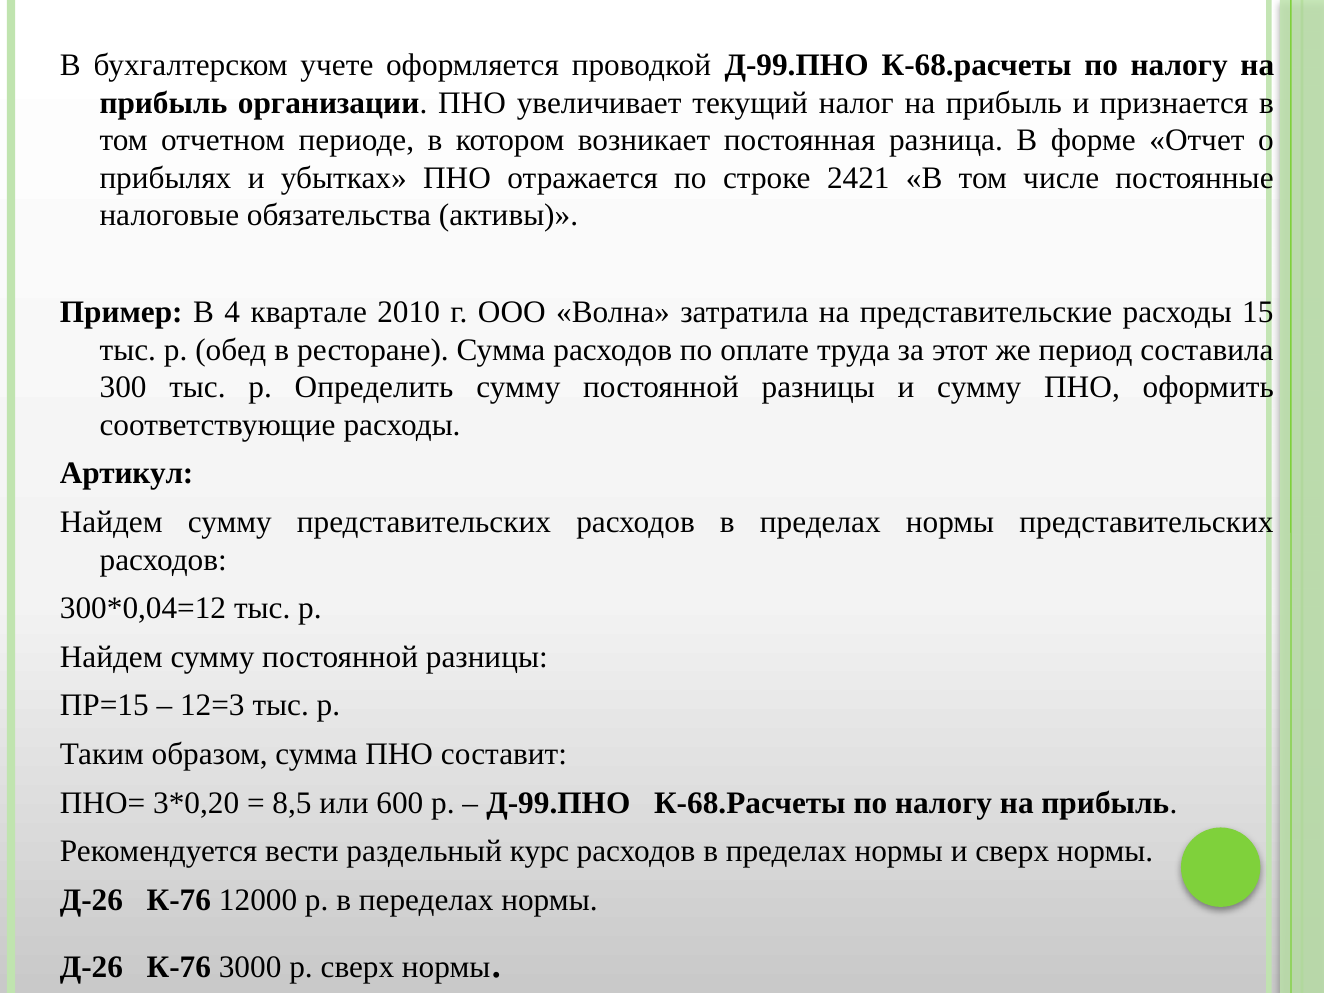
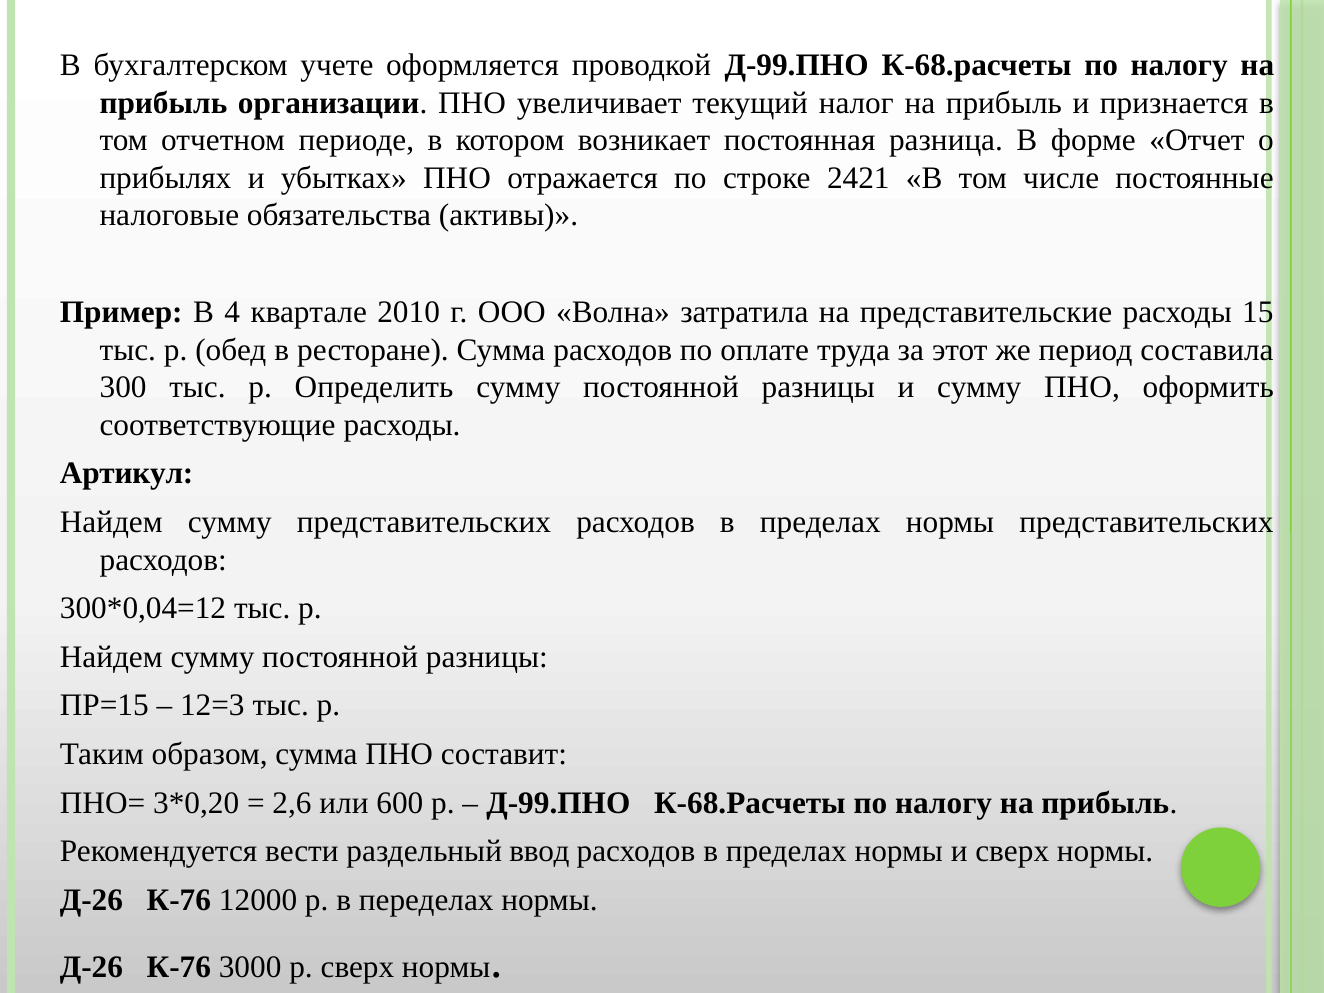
8,5: 8,5 -> 2,6 (292, 803)
курс: курс -> ввод (540, 851)
